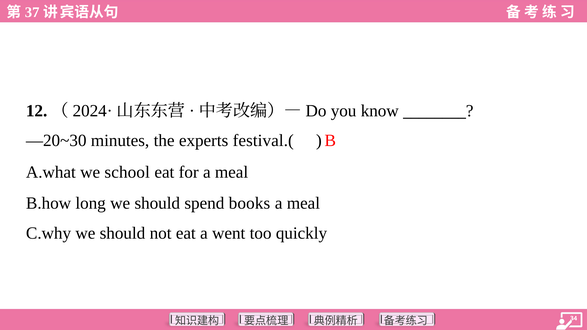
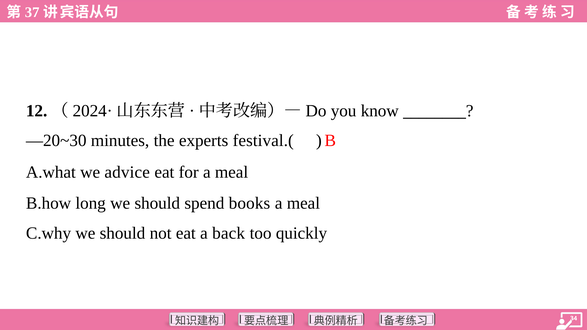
school: school -> advice (127, 172)
went: went -> back (229, 233)
